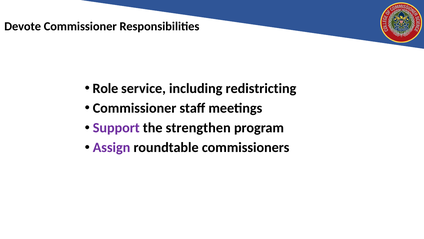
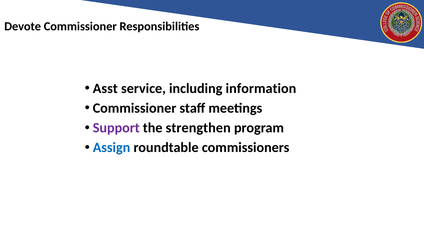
Role: Role -> Asst (105, 88)
redistricting: redistricting -> information (261, 88)
Assign colour: purple -> blue (112, 147)
